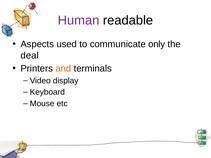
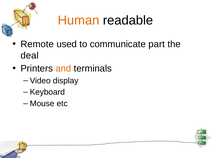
Human colour: purple -> orange (79, 20)
Aspects: Aspects -> Remote (37, 44)
only: only -> part (157, 44)
